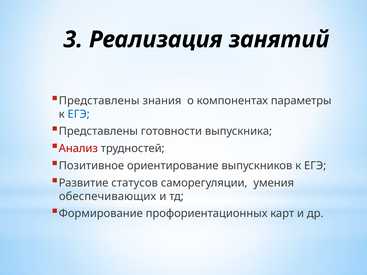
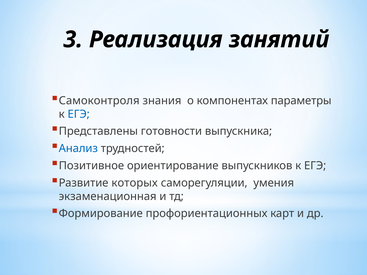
Представлены: Представлены -> Самоконтроля (99, 101)
Анализ colour: red -> blue (78, 149)
статусов: статусов -> которых (135, 183)
обеспечивающих: обеспечивающих -> экзаменационная (108, 197)
